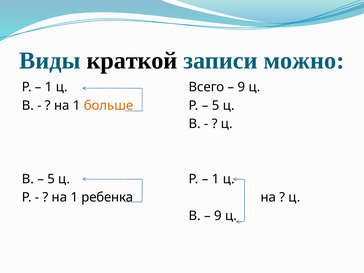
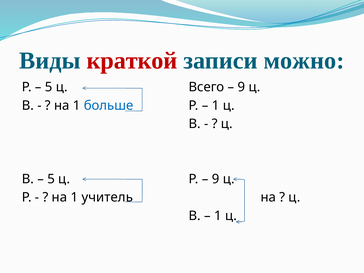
краткой colour: black -> red (132, 61)
1: 1 -> 5 (49, 87)
больше colour: orange -> blue (109, 105)
5: 5 -> 1 (216, 105)
1: 1 -> 9 (216, 179)
ребенка: ребенка -> учитель (107, 197)
9: 9 -> 1 (218, 216)
